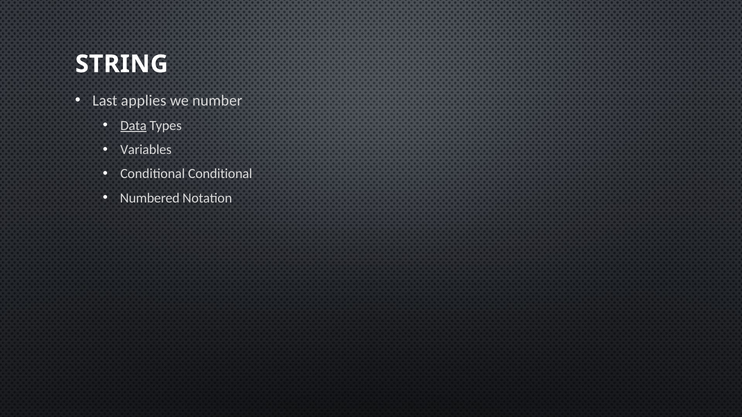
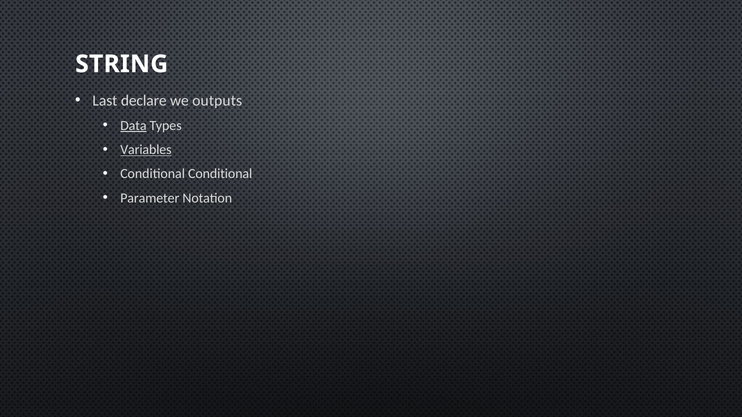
applies: applies -> declare (144, 101)
number: number -> outputs (217, 101)
Variables underline: none -> present (146, 150)
Numbered: Numbered -> Parameter (150, 198)
